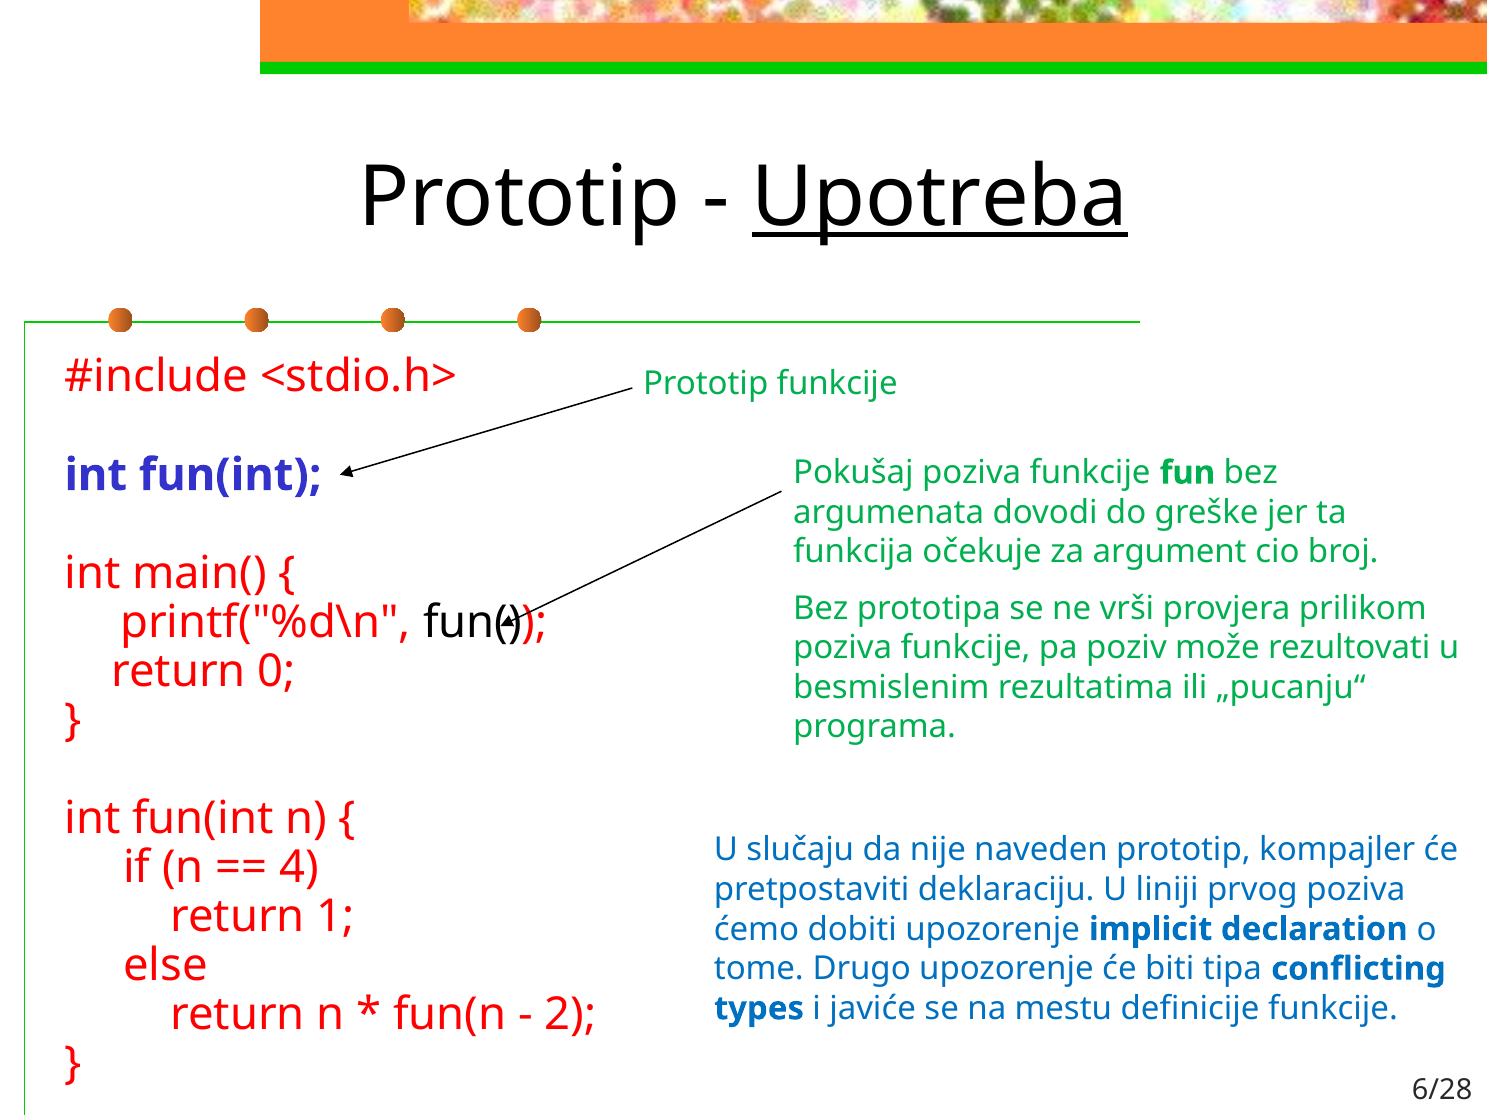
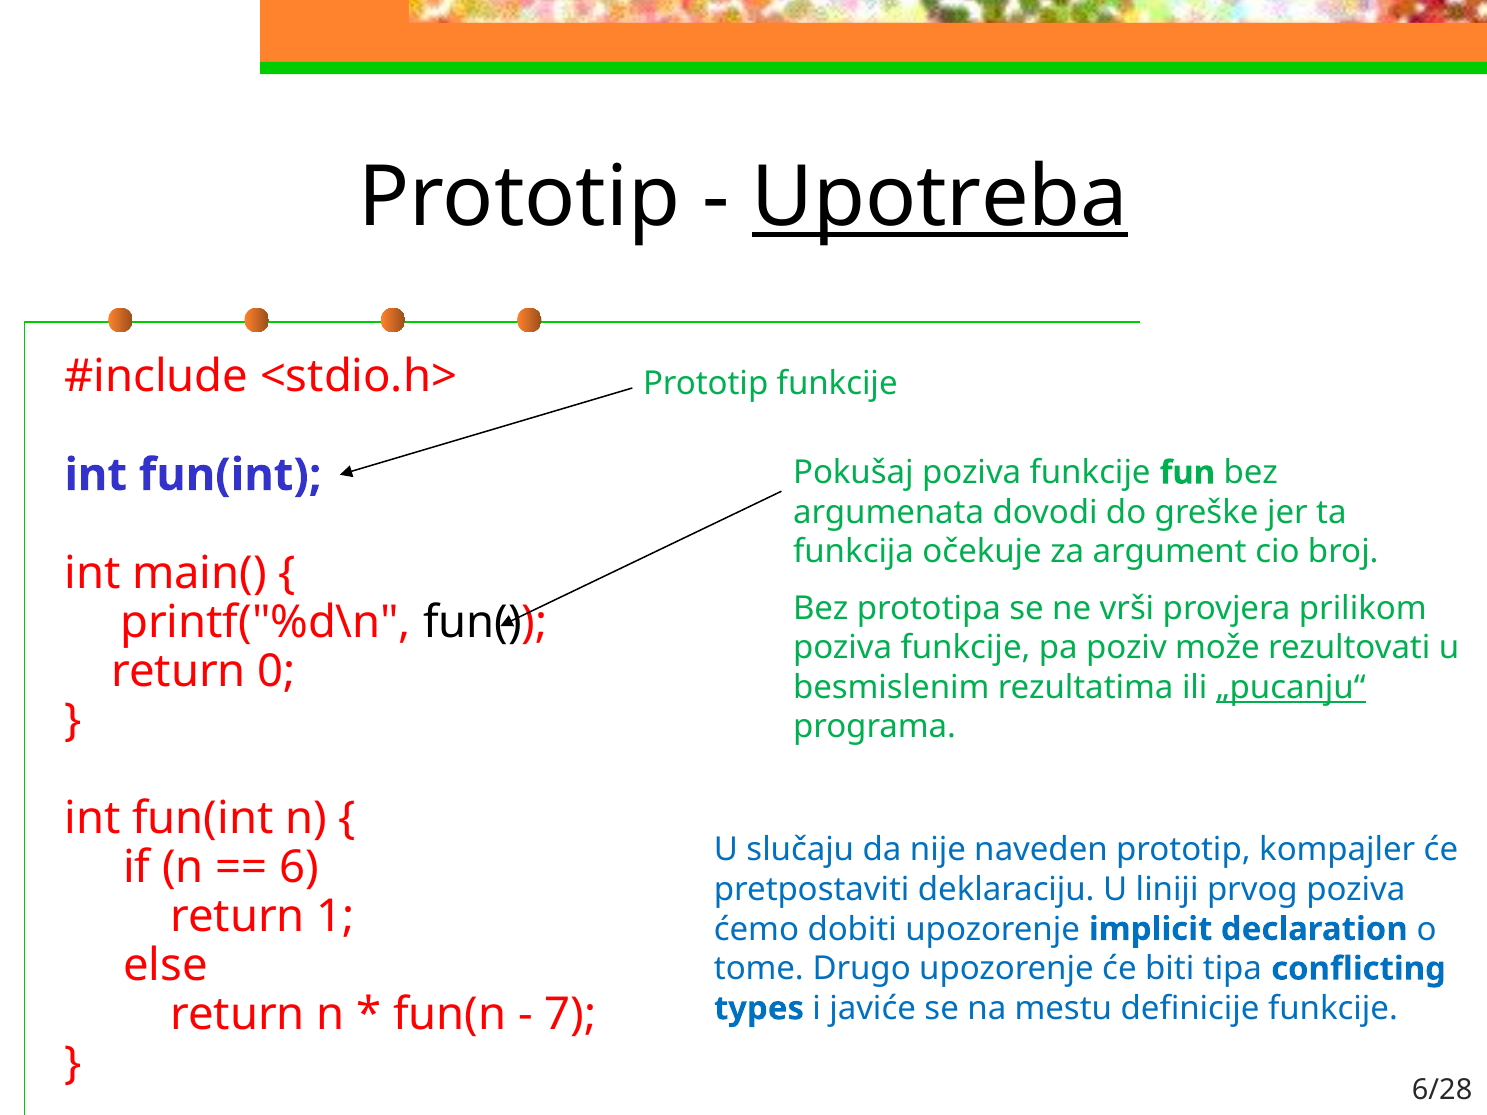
„pucanju“ underline: none -> present (1291, 688)
4: 4 -> 6 (299, 867)
2: 2 -> 7 (570, 1015)
